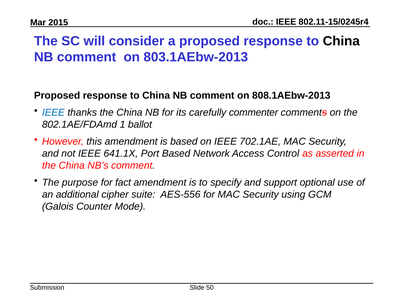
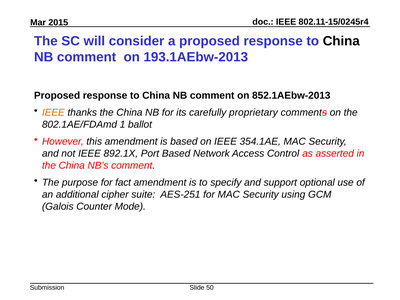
803.1AEbw-2013: 803.1AEbw-2013 -> 193.1AEbw-2013 (196, 57)
808.1AEbw-2013: 808.1AEbw-2013 -> 852.1AEbw-2013 (291, 95)
IEEE colour: blue -> orange (53, 112)
commenter: commenter -> proprietary (253, 112)
702.1AE: 702.1AE -> 354.1AE (260, 141)
641.1X: 641.1X -> 892.1X (121, 153)
AES-556: AES-556 -> AES-251 (180, 194)
